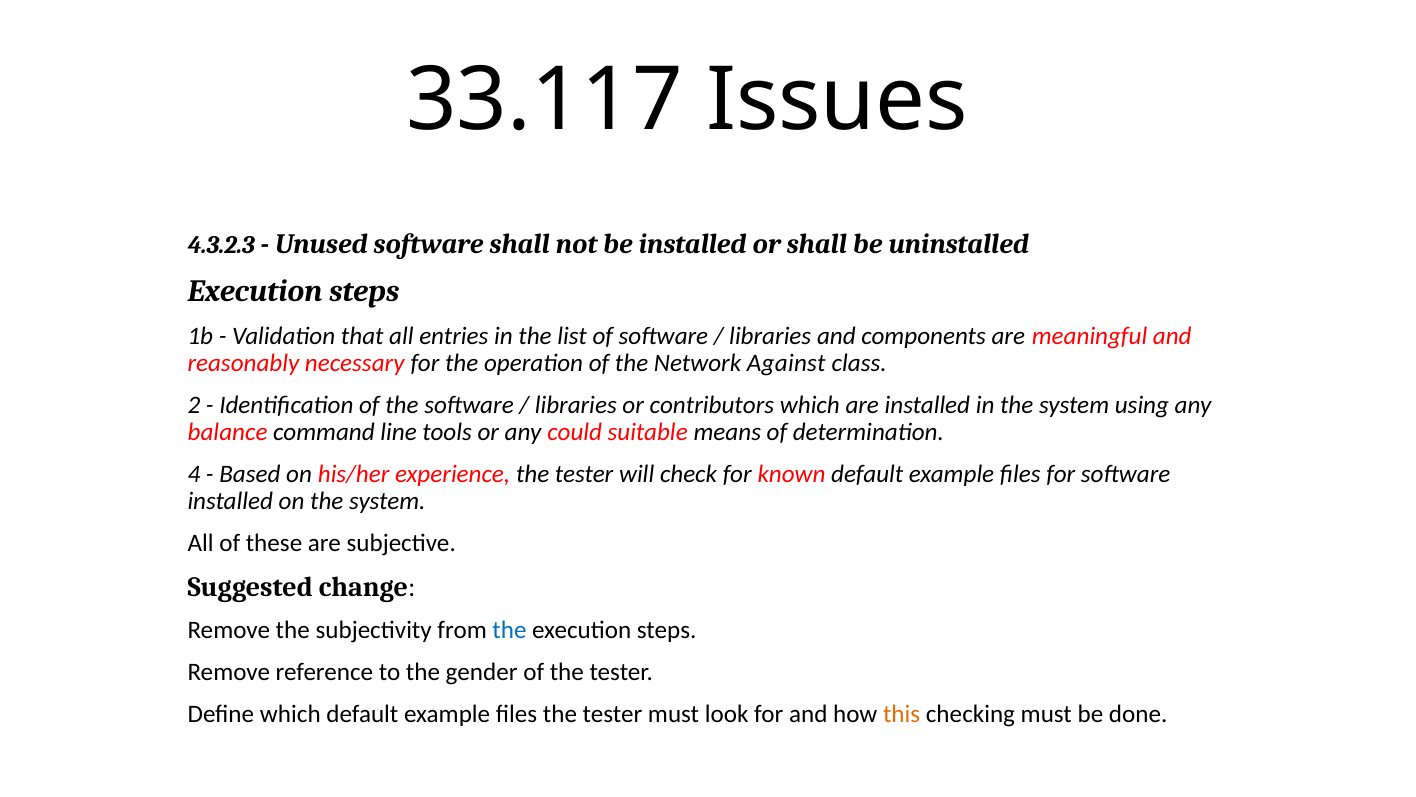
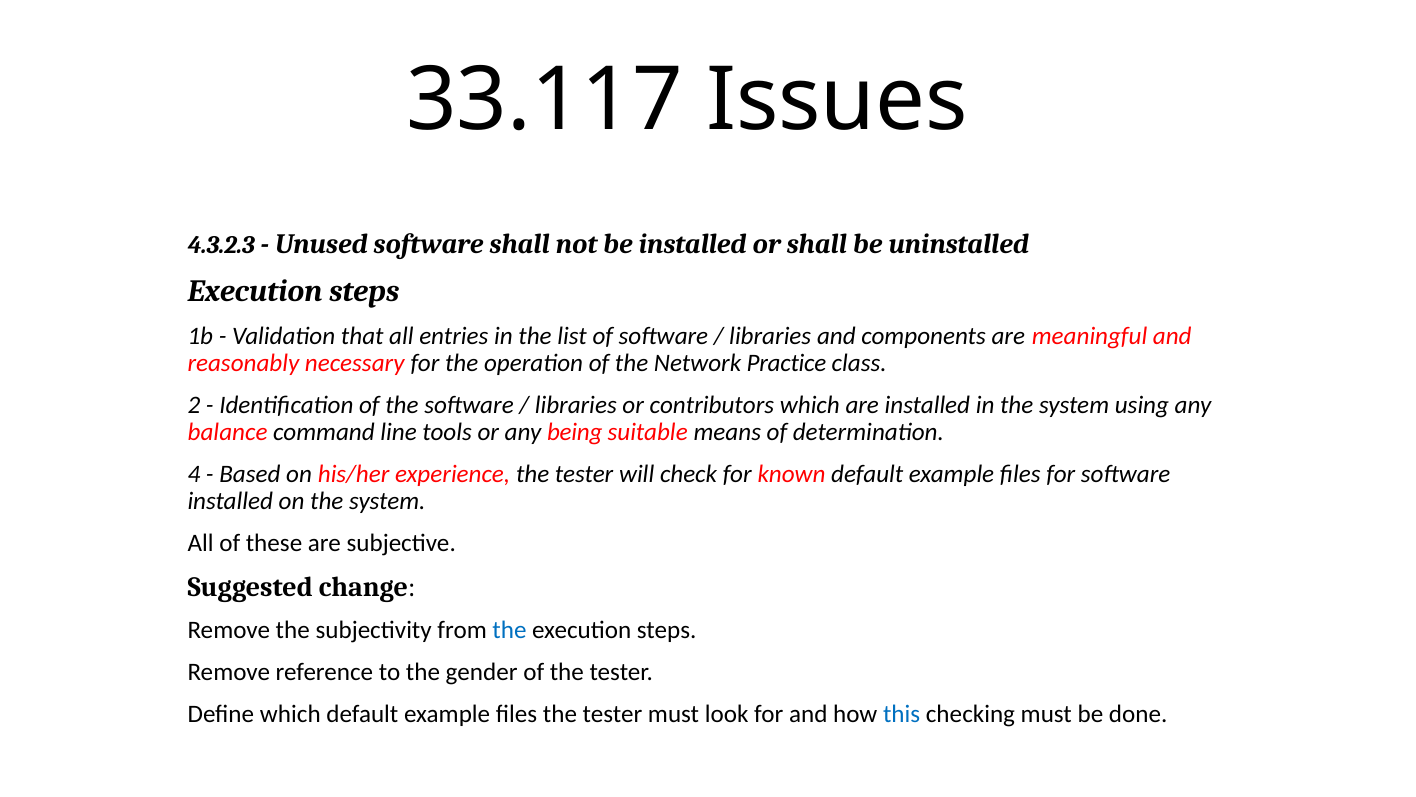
Against: Against -> Practice (787, 363)
could: could -> being (575, 432)
this colour: orange -> blue (902, 714)
